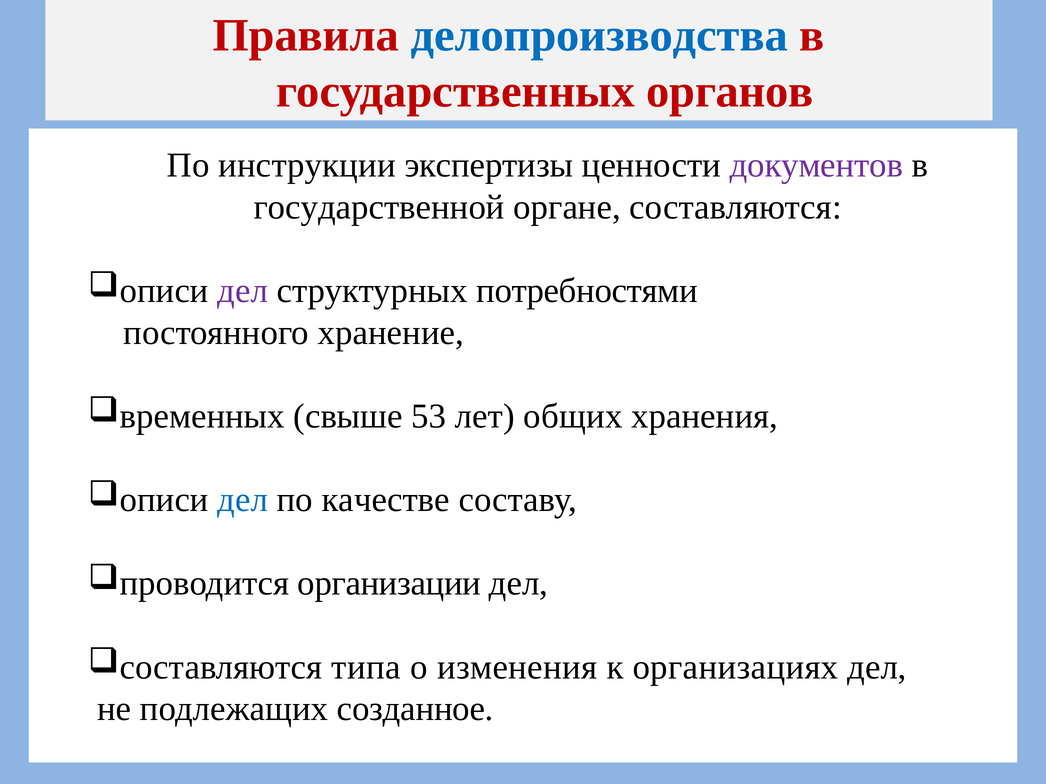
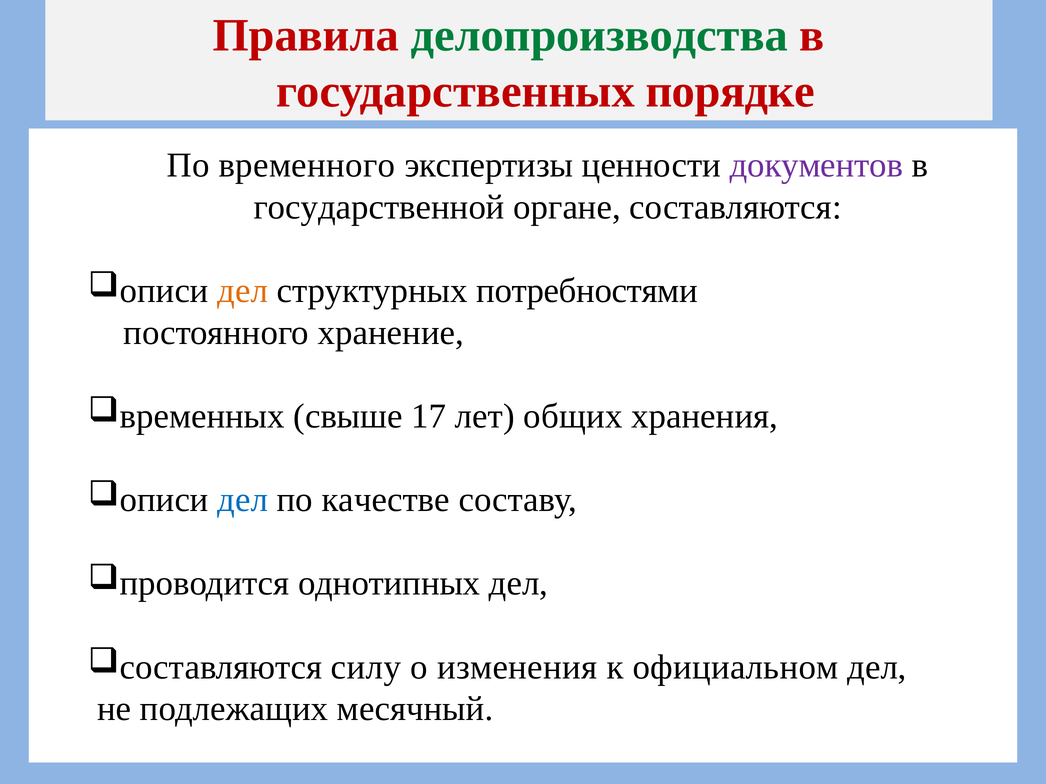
делопроизводства colour: blue -> green (599, 36)
органов: органов -> порядке (730, 91)
инструкции: инструкции -> временного (307, 165)
дел colour: purple -> orange (243, 291)
53: 53 -> 17 (429, 416)
организации: организации -> однотипных (389, 584)
типа: типа -> силу (366, 667)
организациях: организациях -> официальном (735, 667)
созданное: созданное -> месячный (415, 709)
